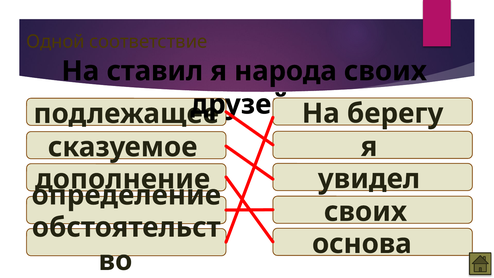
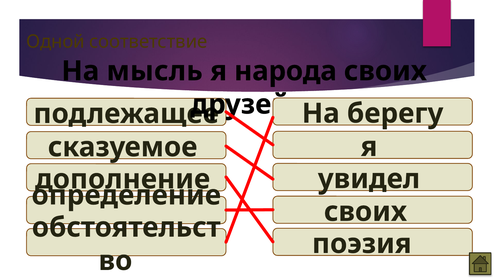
ставил: ставил -> мысль (155, 71)
основа: основа -> поэзия (362, 244)
